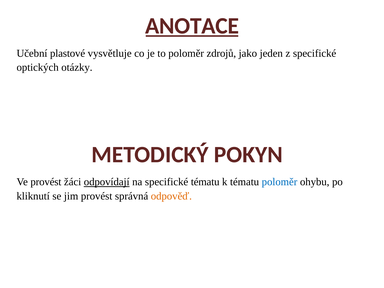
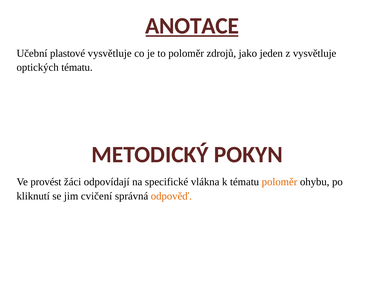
z specifické: specifické -> vysvětluje (315, 53)
optických otázky: otázky -> tématu (77, 67)
odpovídají underline: present -> none (107, 182)
specifické tématu: tématu -> vlákna (205, 182)
poloměr colour: blue -> orange (280, 182)
jim provést: provést -> cvičení (97, 196)
